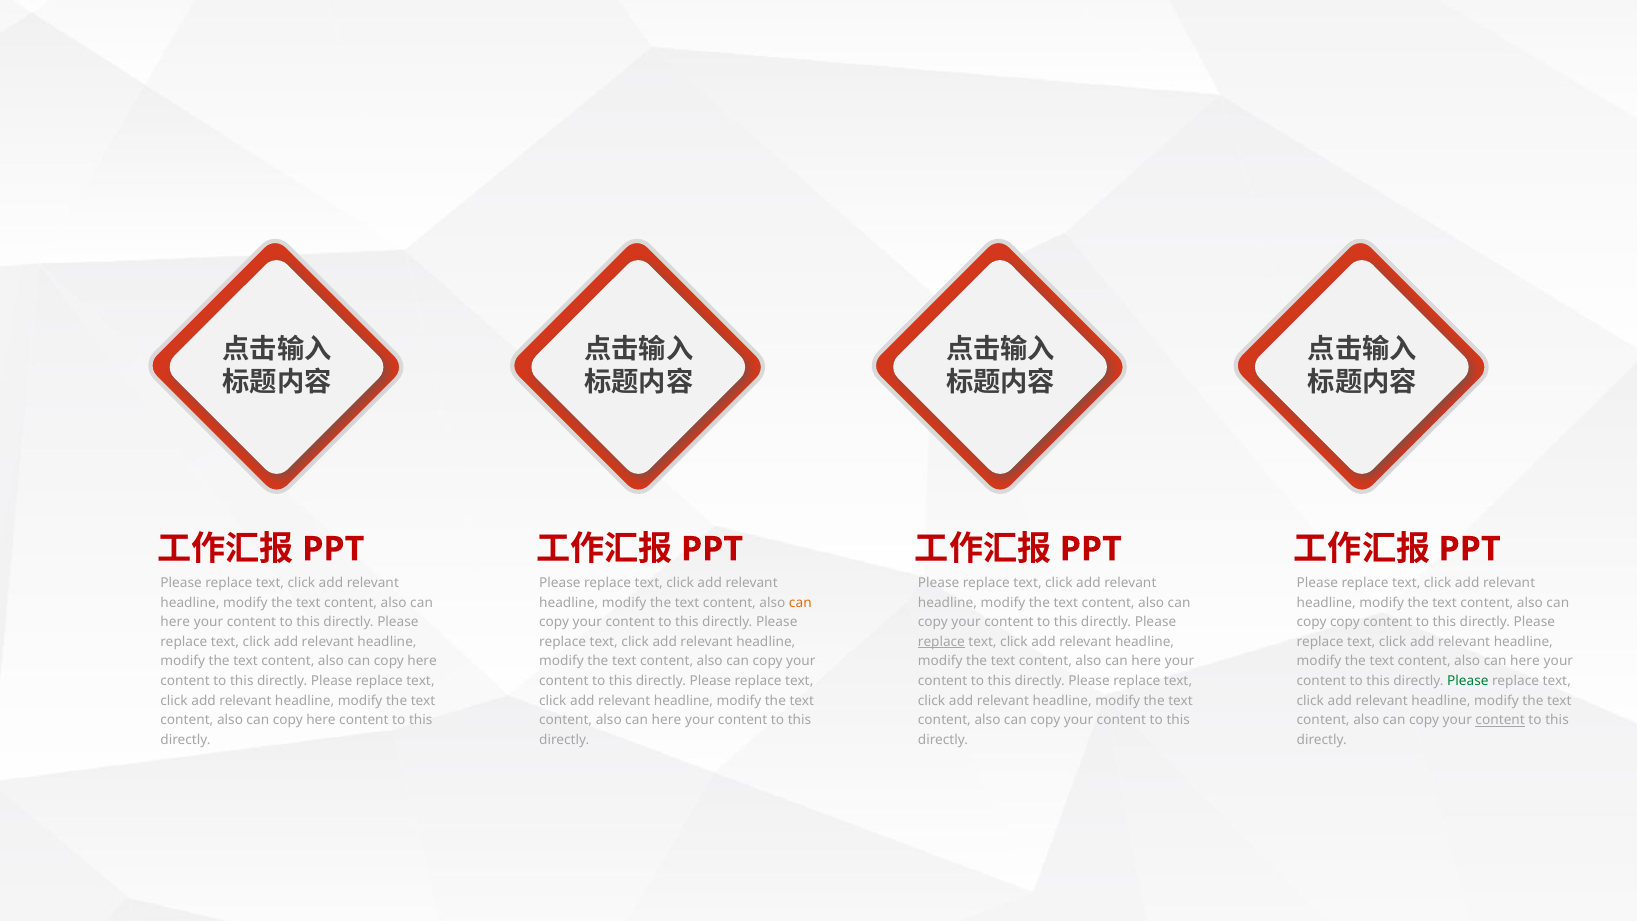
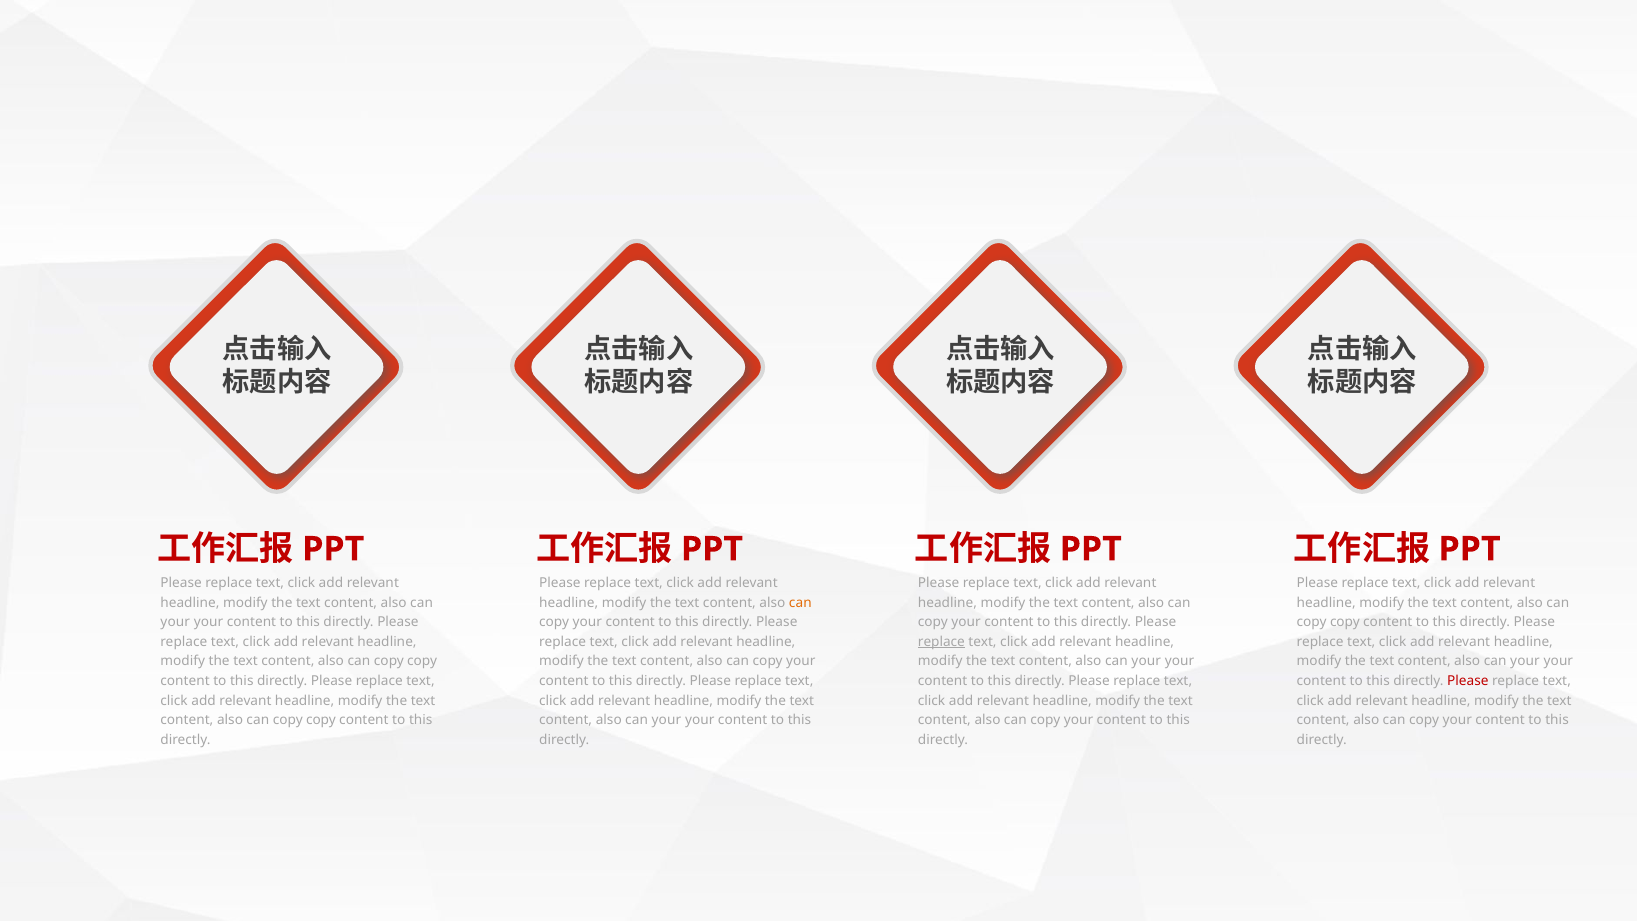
here: here -> your (175, 622)
here: here -> copy (422, 661)
here: here -> your (1146, 661)
here: here -> your (1525, 661)
Please colour: green -> red (1468, 681)
here: here -> copy (321, 720)
here: here -> your (666, 720)
content underline: present -> none (1500, 720)
